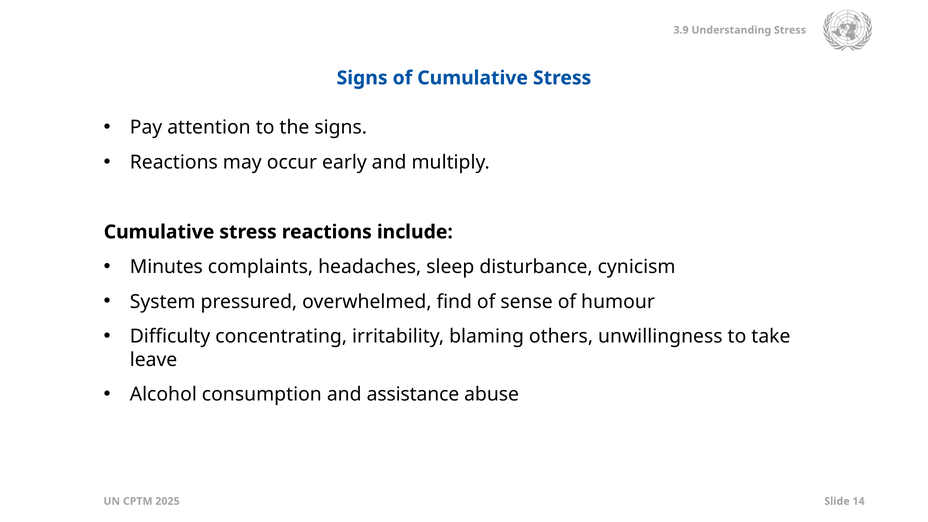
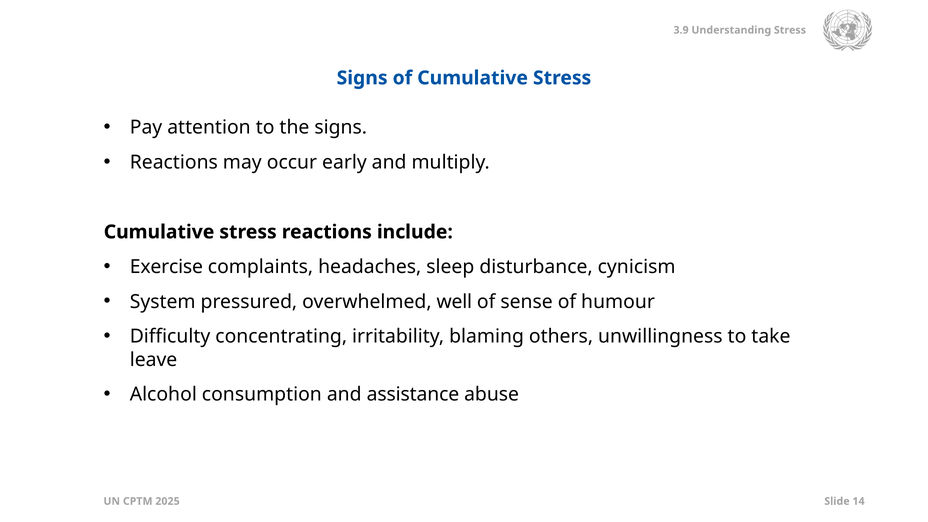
Minutes: Minutes -> Exercise (166, 267)
find: find -> well (454, 302)
